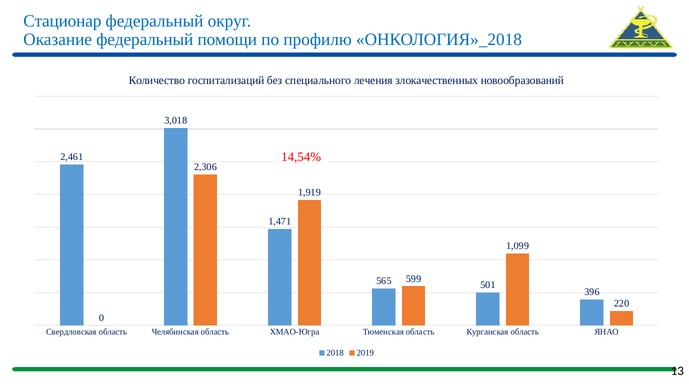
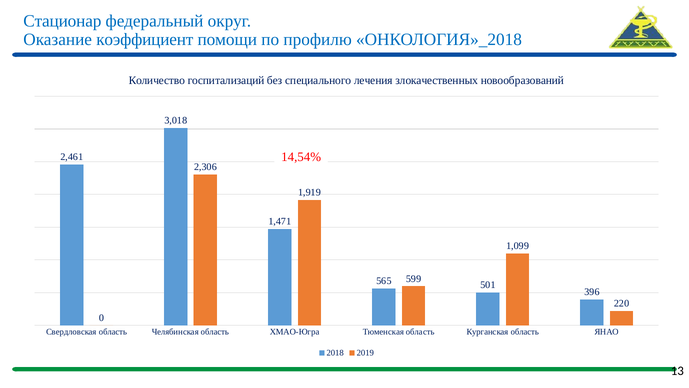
Оказание федеральный: федеральный -> коэффициент (145, 40)
